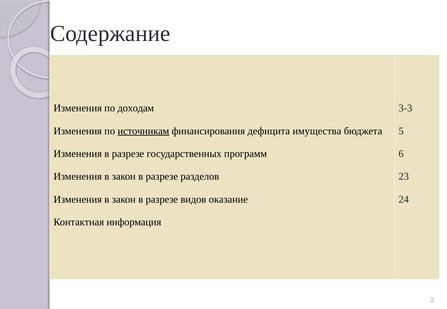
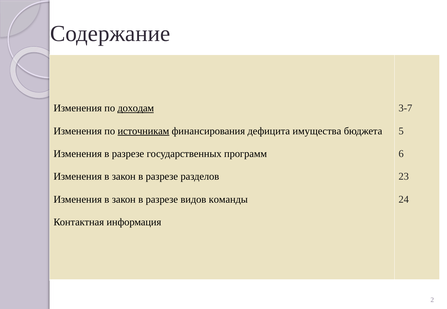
доходам underline: none -> present (136, 108)
3-3: 3-3 -> 3-7 (405, 108)
оказание: оказание -> команды (228, 200)
